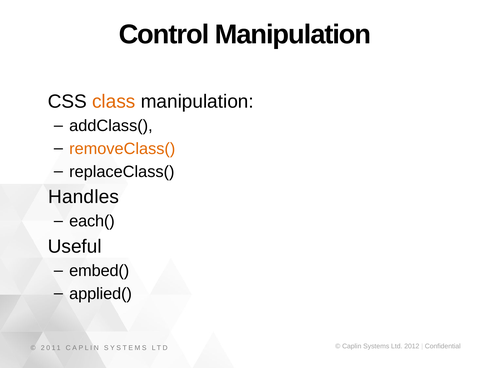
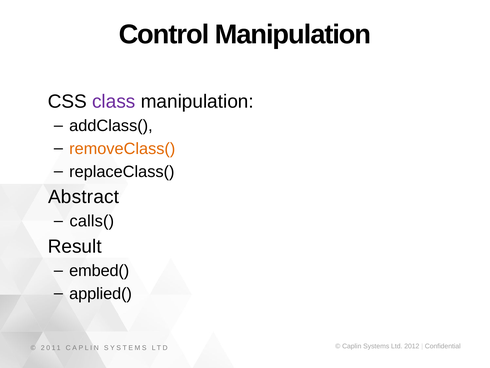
class colour: orange -> purple (114, 101)
Handles: Handles -> Abstract (84, 197)
each(: each( -> calls( (92, 221)
Useful: Useful -> Result (75, 246)
